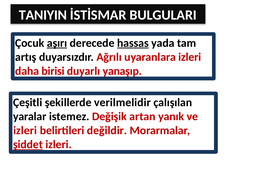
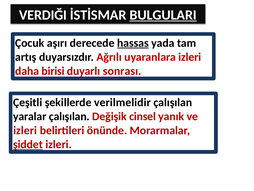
TANIYIN: TANIYIN -> VERDIĞI (43, 15)
BULGULARI underline: none -> present (163, 15)
aşırı underline: present -> none (57, 43)
yanaşıp: yanaşıp -> sonrası (122, 71)
yaralar istemez: istemez -> çalışılan (69, 116)
artan: artan -> cinsel (143, 116)
değildir: değildir -> önünde (107, 130)
